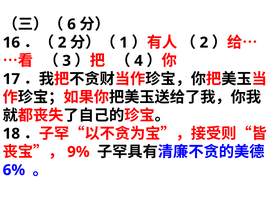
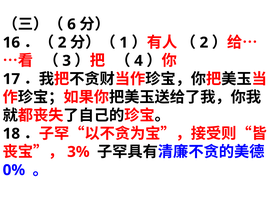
9%: 9% -> 3% (78, 152)
6%: 6% -> 0% (14, 170)
